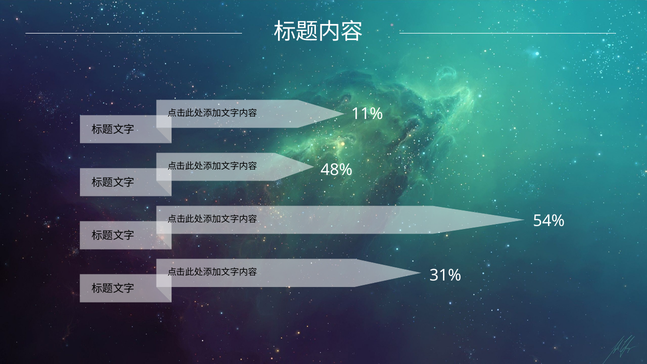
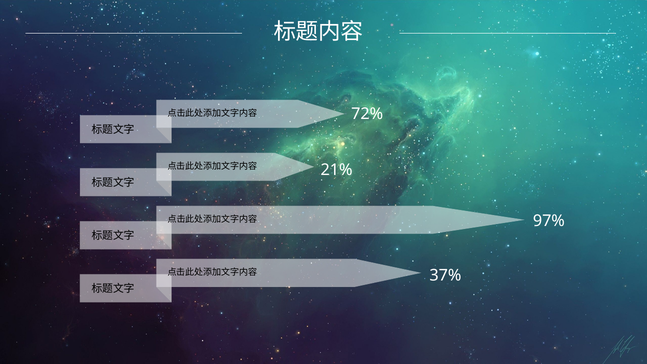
11%: 11% -> 72% (367, 114)
48%: 48% -> 21% (337, 170)
54%: 54% -> 97% (549, 221)
31%: 31% -> 37% (445, 275)
